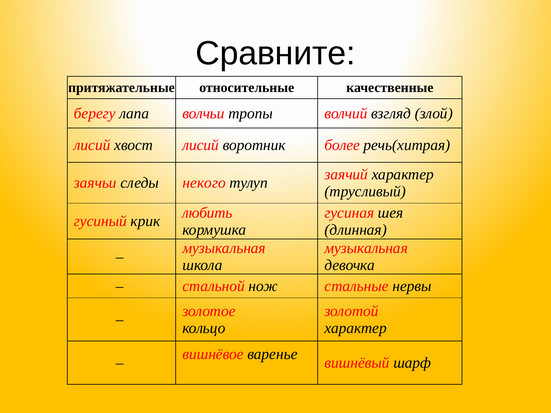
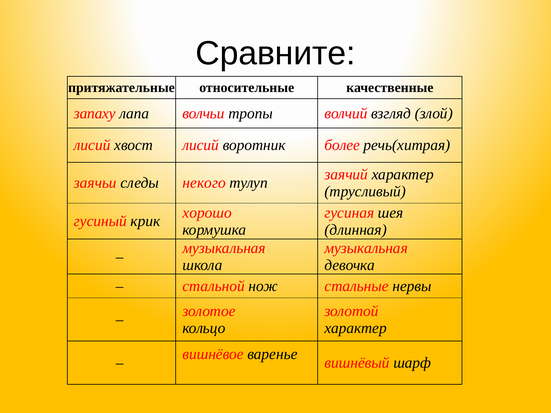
берегу: берегу -> запаху (95, 114)
любить: любить -> хорошо (207, 213)
